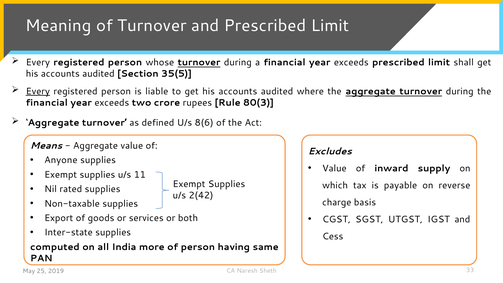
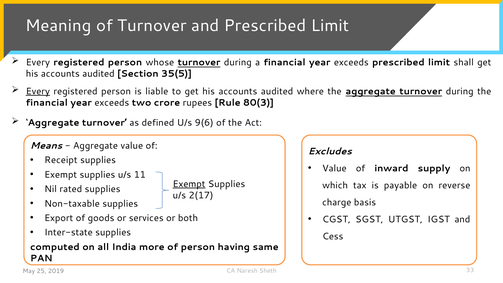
8(6: 8(6 -> 9(6 (204, 123)
Anyone: Anyone -> Receipt (61, 160)
Exempt underline: none -> present (189, 184)
2(42: 2(42 -> 2(17 (201, 195)
